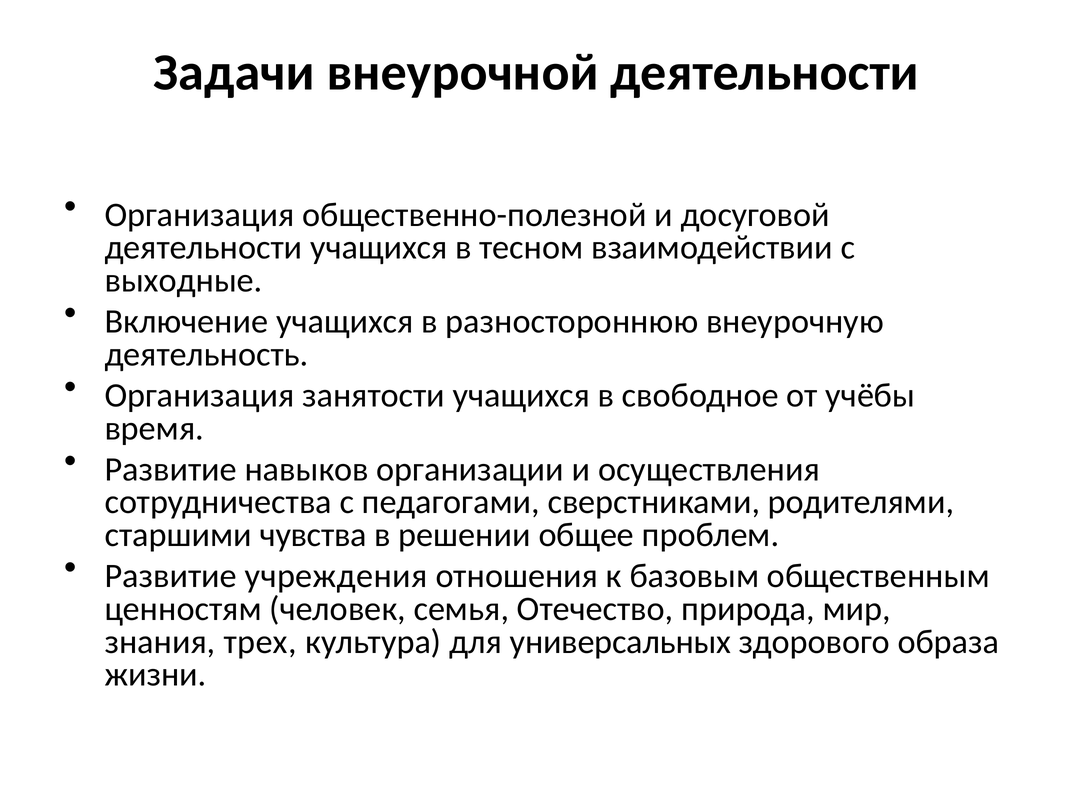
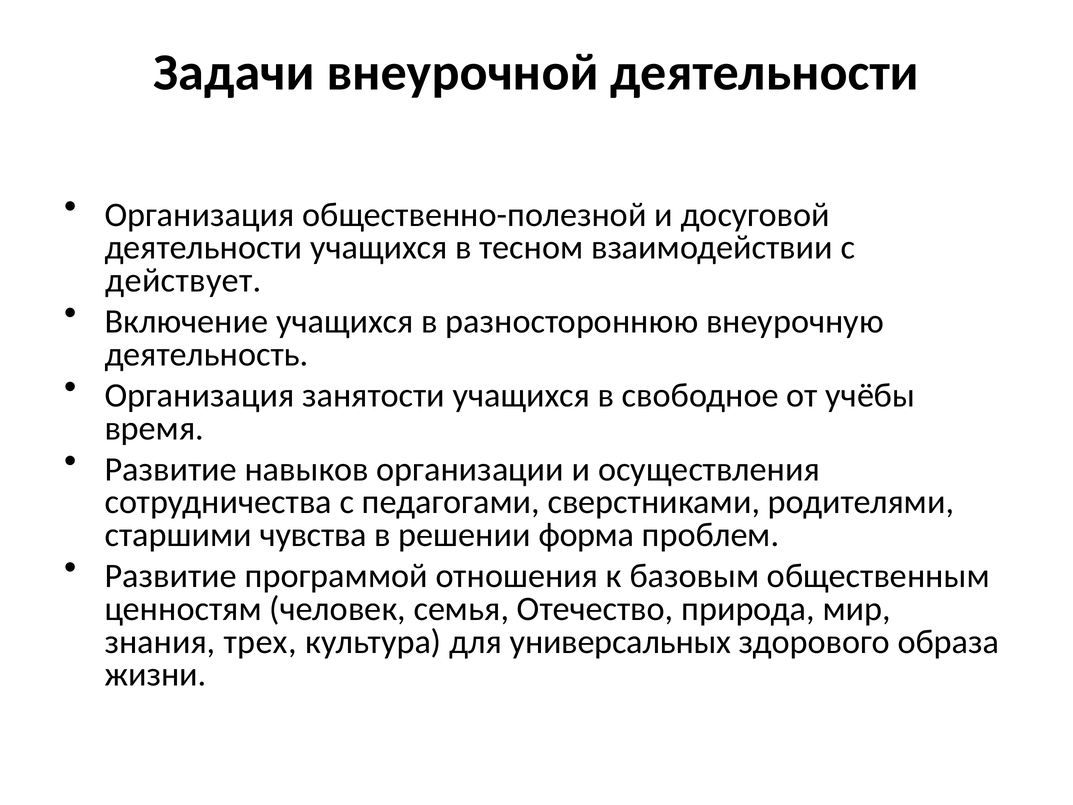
выходные: выходные -> действует (183, 280)
общее: общее -> форма (586, 535)
учреждения: учреждения -> программой (336, 576)
